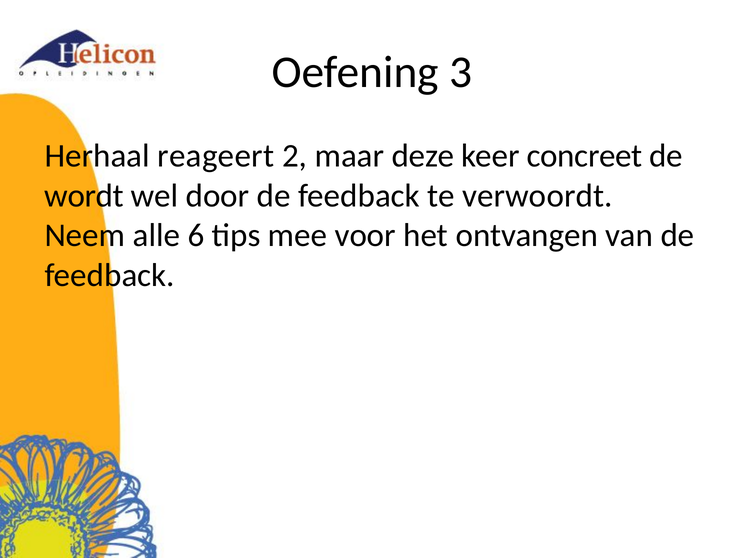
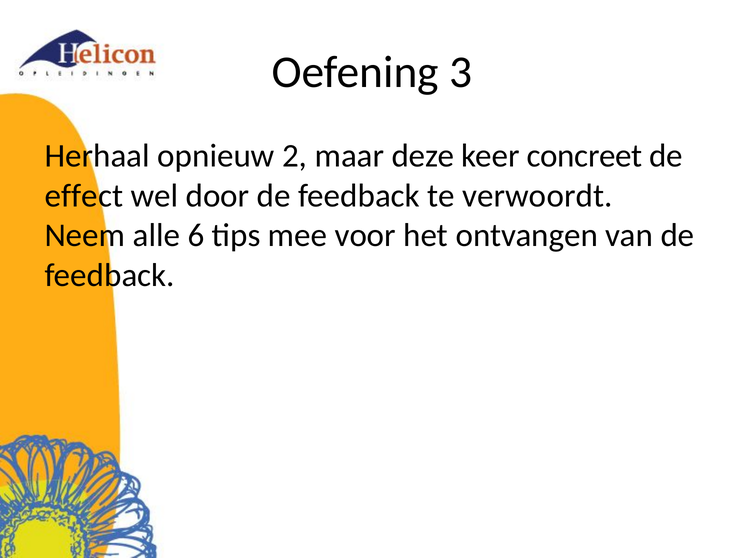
reageert: reageert -> opnieuw (216, 156)
wordt: wordt -> effect (84, 196)
